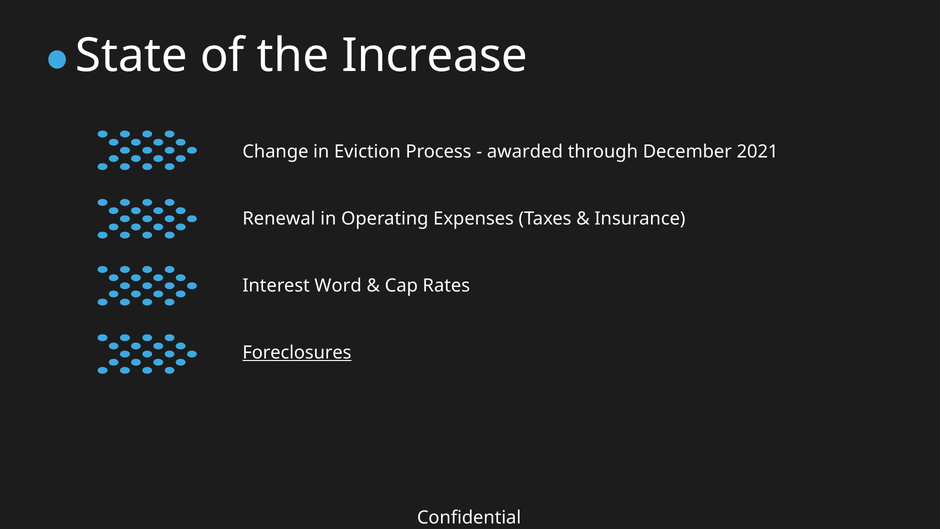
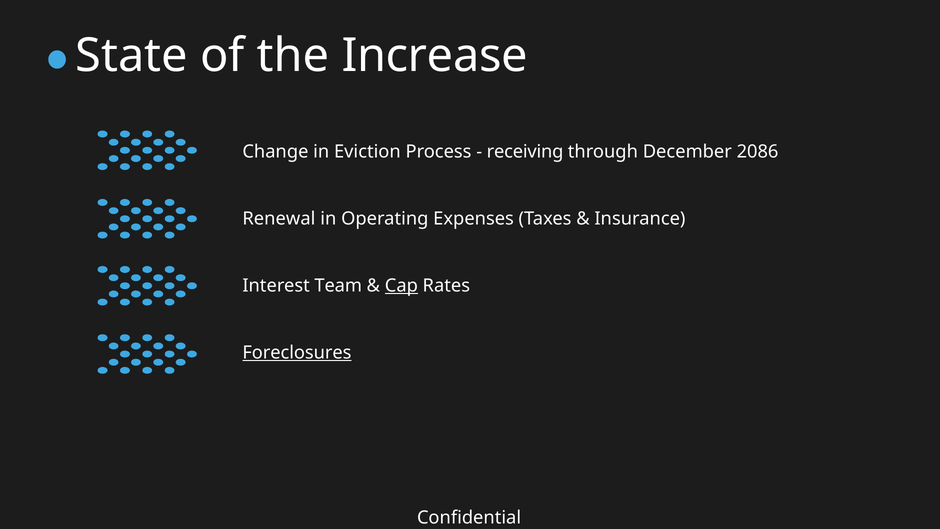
awarded: awarded -> receiving (525, 152)
2021: 2021 -> 2086 (758, 152)
Word: Word -> Team (338, 286)
Cap underline: none -> present (401, 286)
